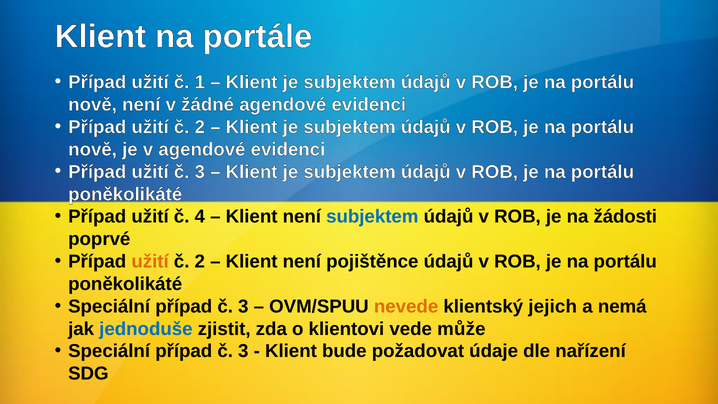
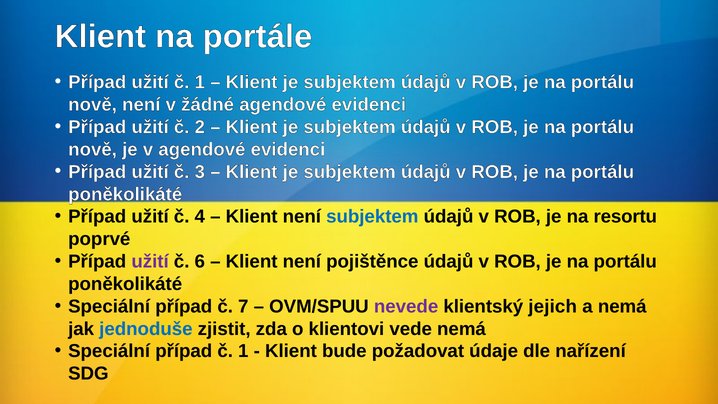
žádosti: žádosti -> resortu (625, 217)
užití colour: orange -> purple (150, 261)
2: 2 -> 6 (200, 261)
3: 3 -> 7 (243, 306)
nevede colour: orange -> purple (406, 306)
vede může: může -> nemá (461, 329)
3: 3 -> 1 (243, 351)
